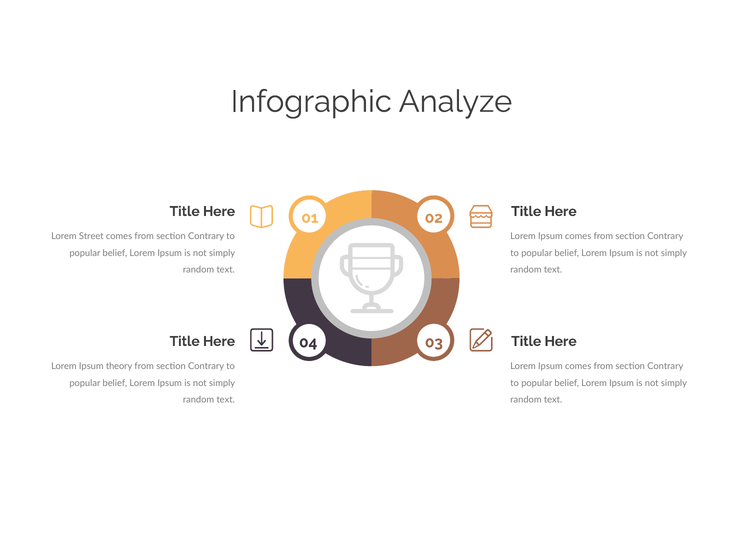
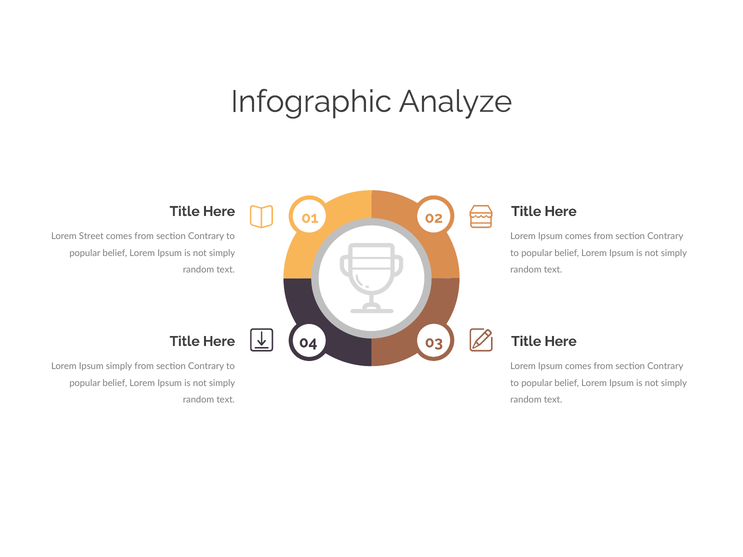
Ipsum theory: theory -> simply (119, 366)
